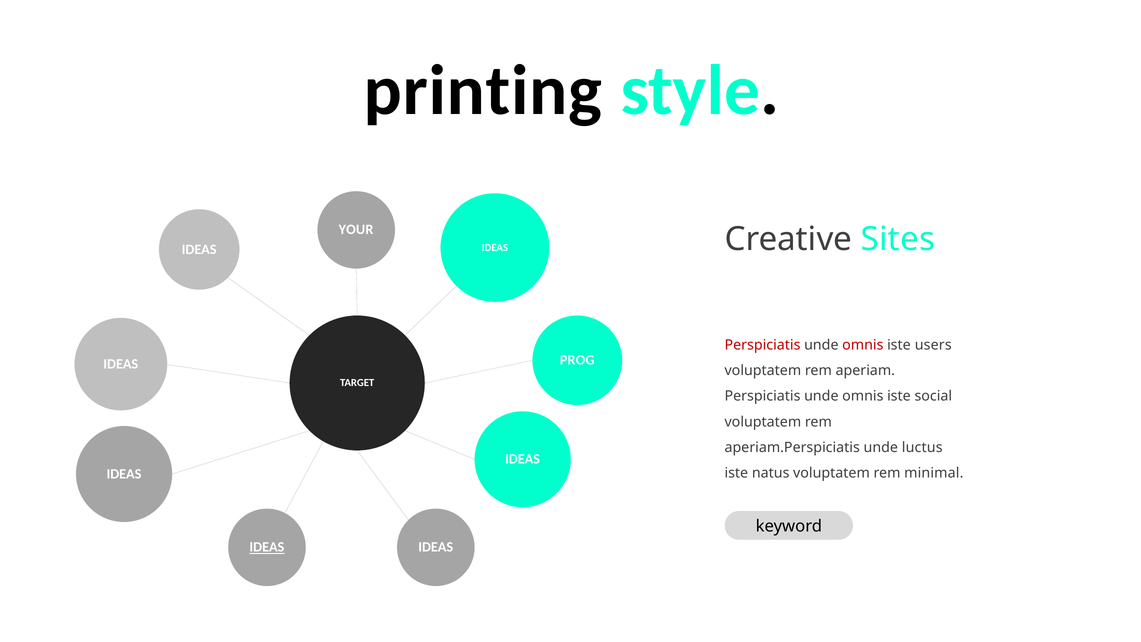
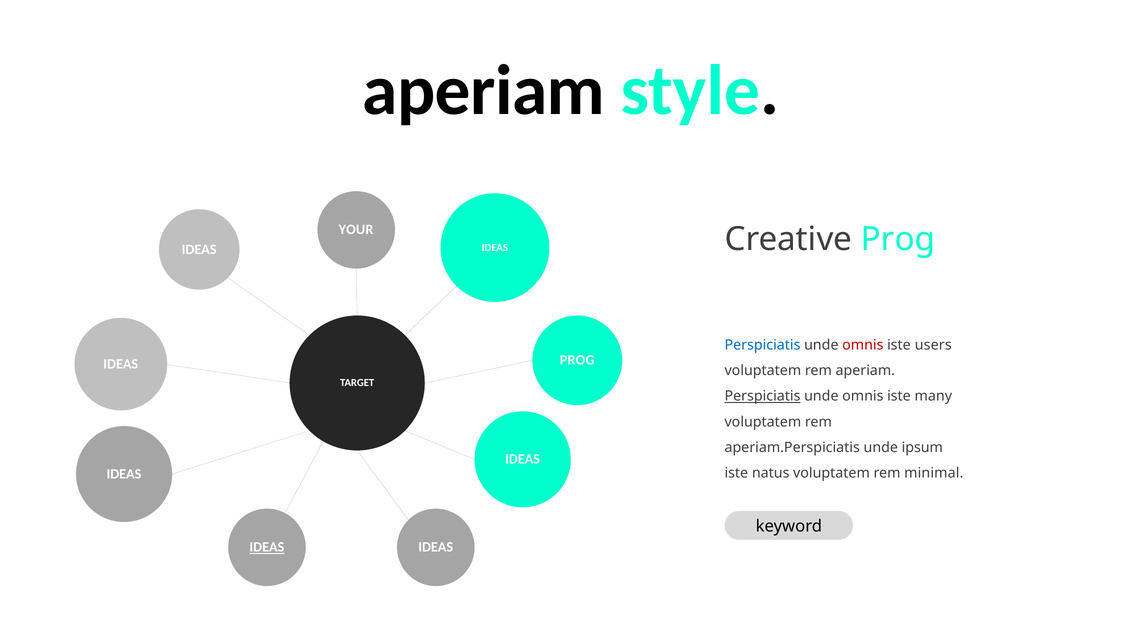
printing: printing -> aperiam (484, 90)
Creative Sites: Sites -> Prog (898, 239)
Perspiciatis colour: red -> blue (763, 345)
Perspiciatis underline: none -> present (763, 396)
social: social -> many (933, 396)
luctus: luctus -> ipsum (922, 447)
